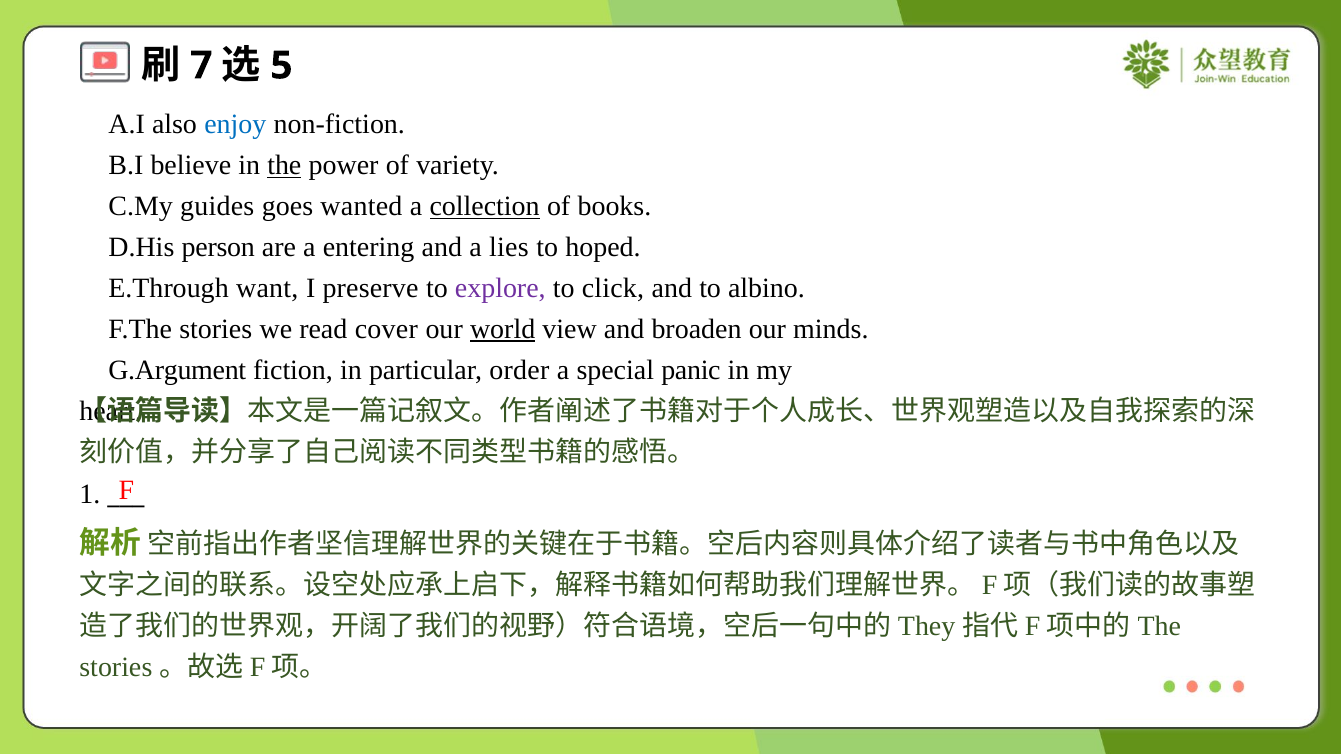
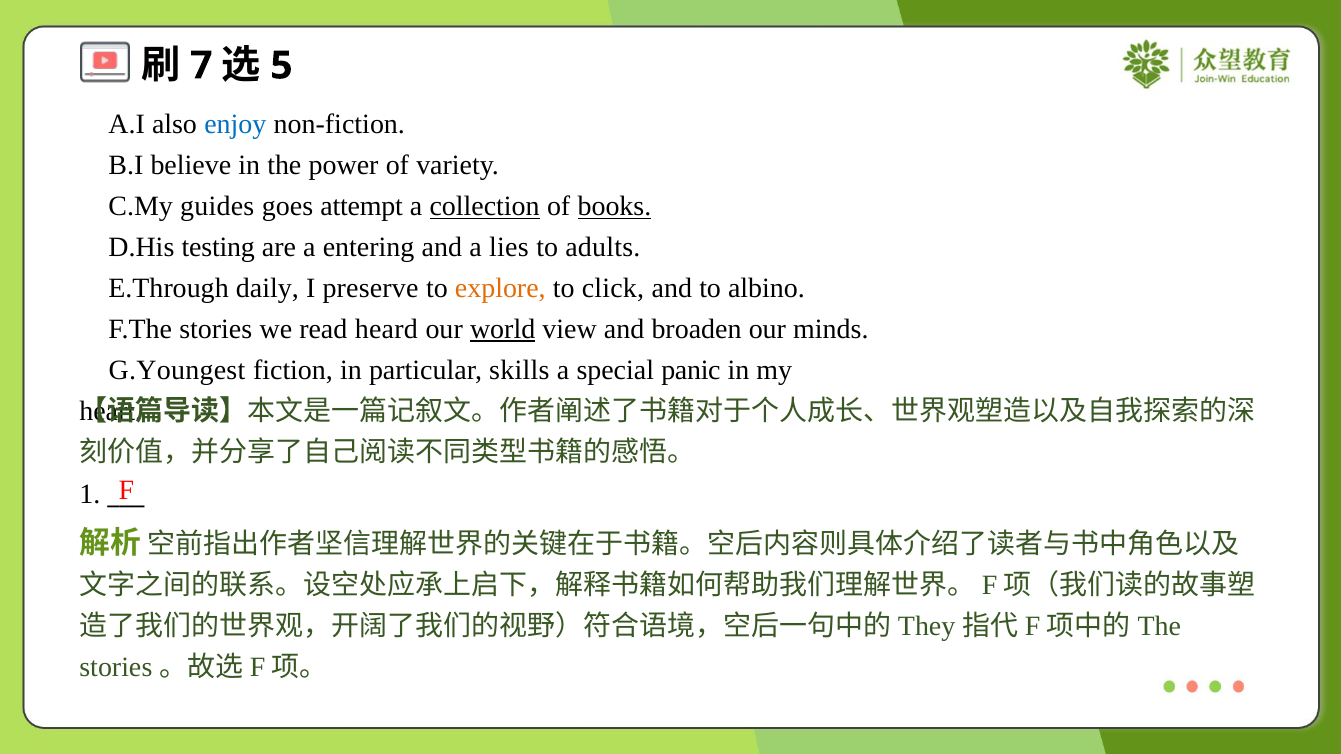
the underline: present -> none (284, 166)
wanted: wanted -> attempt (362, 206)
books underline: none -> present (614, 206)
person: person -> testing (218, 247)
hoped: hoped -> adults (603, 247)
want: want -> daily (267, 288)
explore colour: purple -> orange (500, 288)
cover: cover -> heard (386, 329)
G.Argument: G.Argument -> G.Youngest (177, 370)
order: order -> skills (519, 370)
